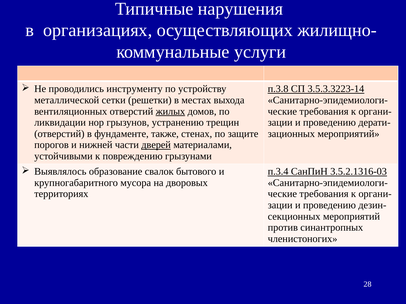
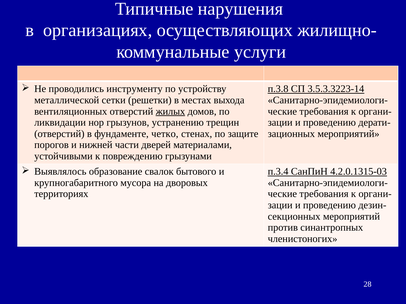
также: также -> четко (165, 134)
дверей underline: present -> none (156, 145)
3.5.2.1316-03: 3.5.2.1316-03 -> 4.2.0.1315-03 (359, 172)
